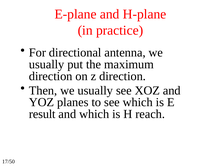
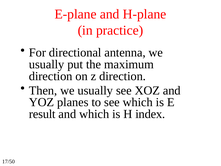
reach: reach -> index (150, 114)
